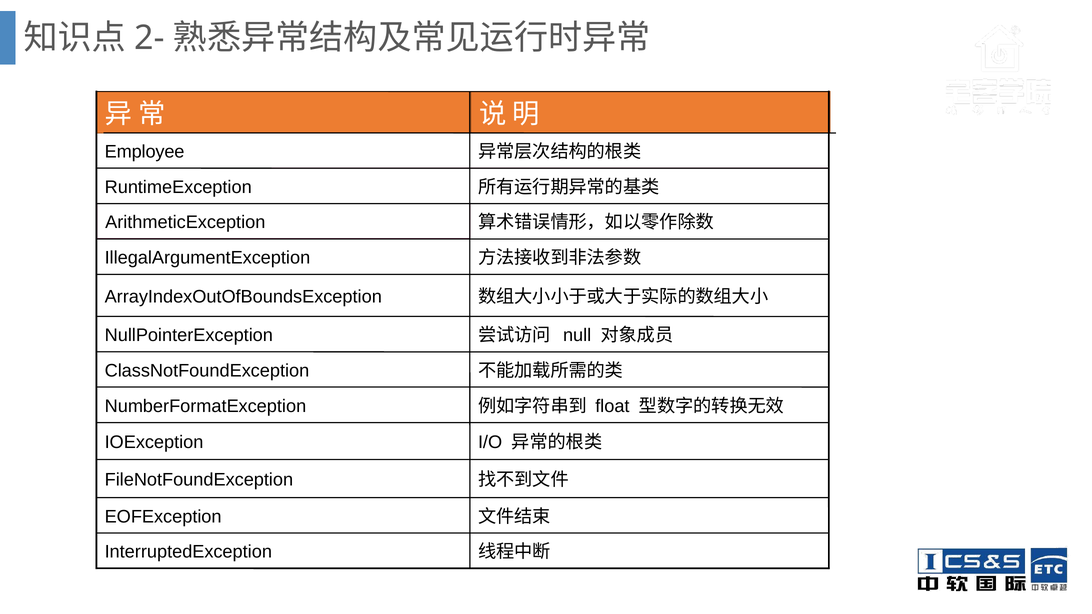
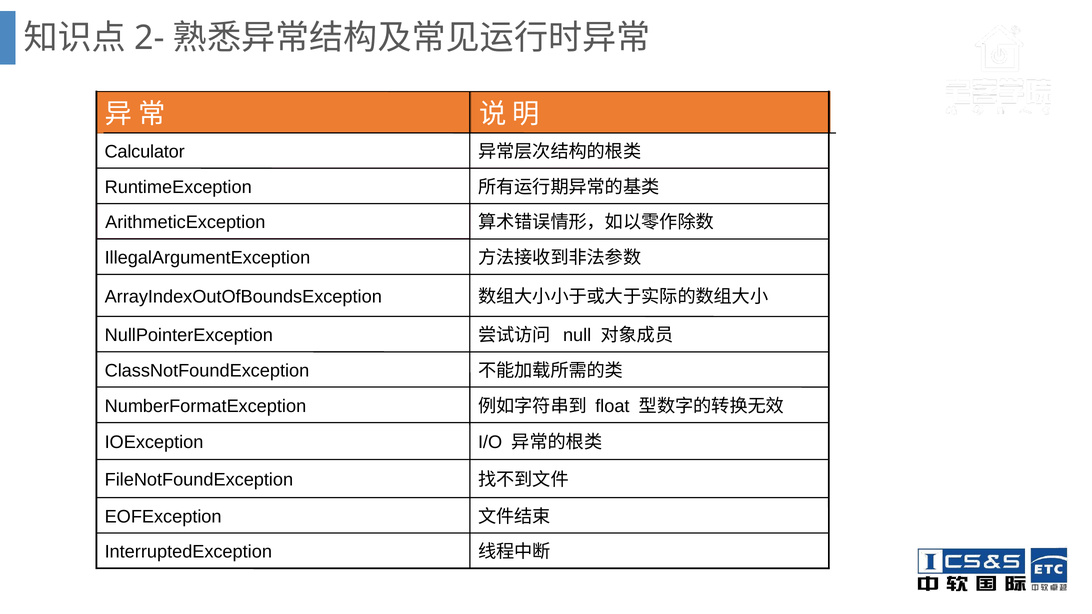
Employee: Employee -> Calculator (145, 152)
